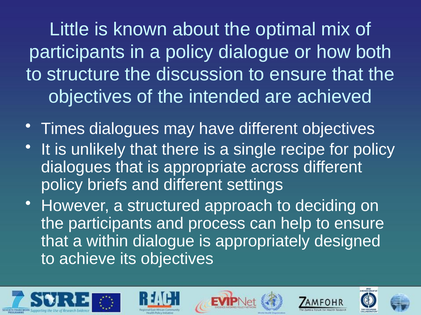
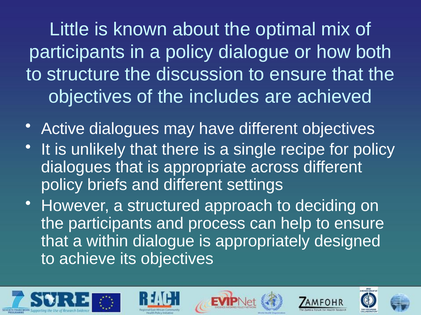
intended: intended -> includes (224, 97)
Times: Times -> Active (63, 129)
